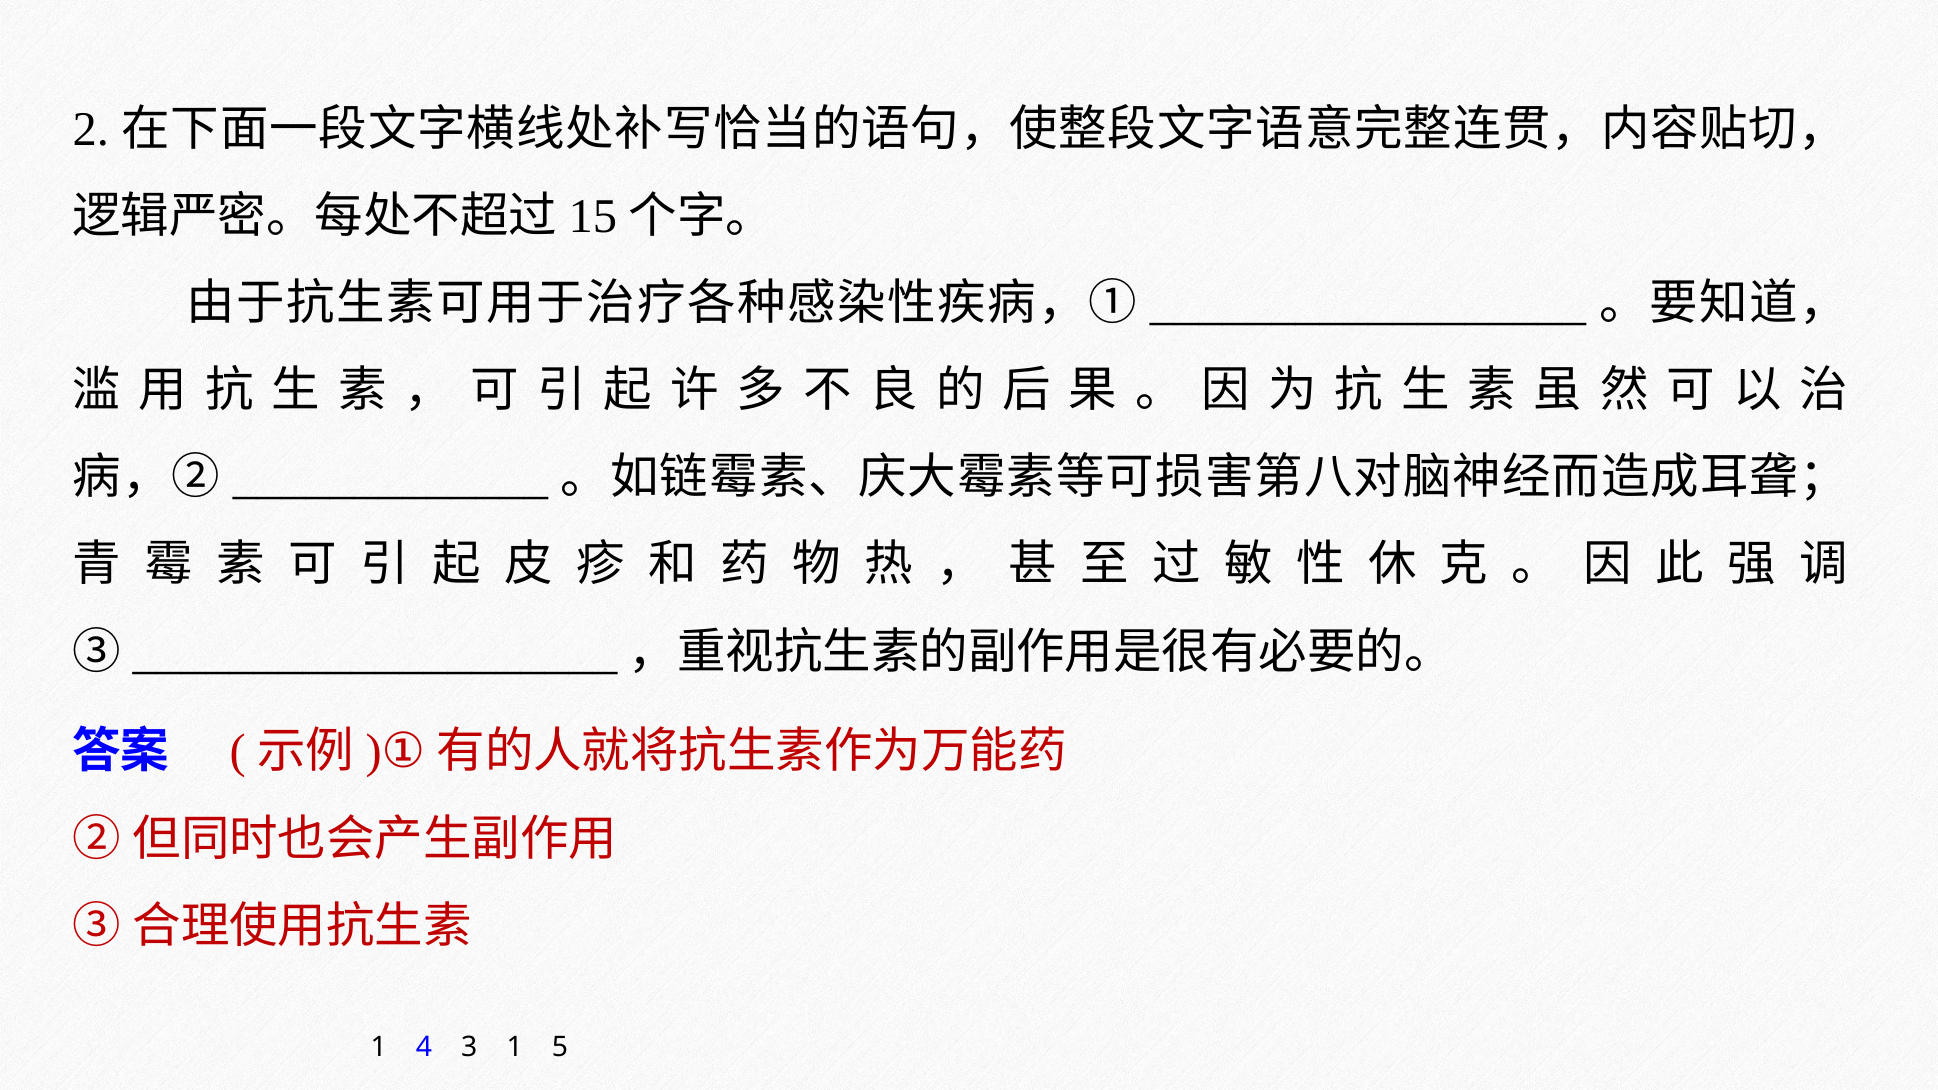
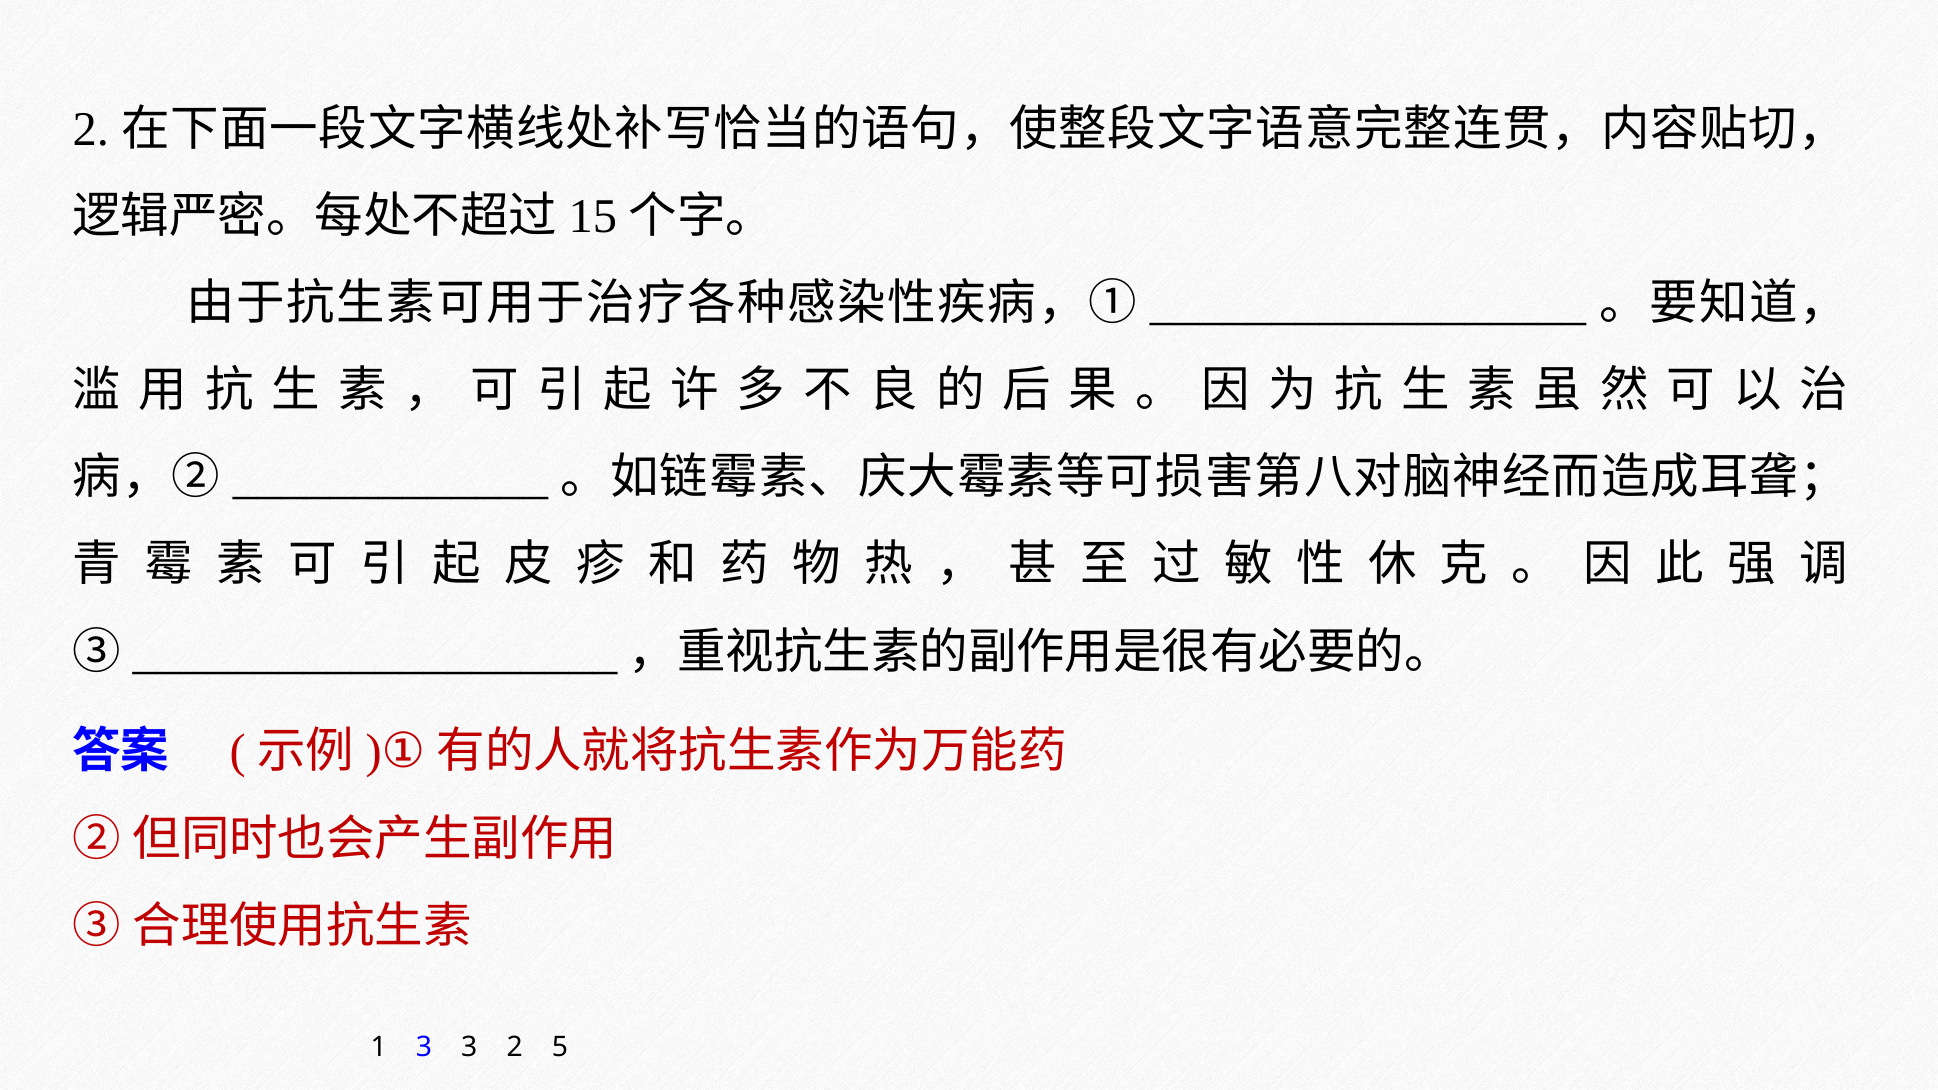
1 4: 4 -> 3 (424, 1048)
3 1: 1 -> 2 (515, 1048)
